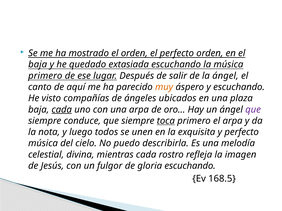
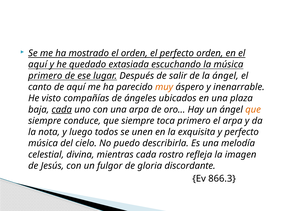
baja: baja -> aquí (38, 65)
y escuchando: escuchando -> inenarrable (239, 87)
que colour: purple -> orange (253, 110)
toca underline: present -> none (166, 121)
gloria escuchando: escuchando -> discordante (190, 166)
168.5: 168.5 -> 866.3 (222, 179)
